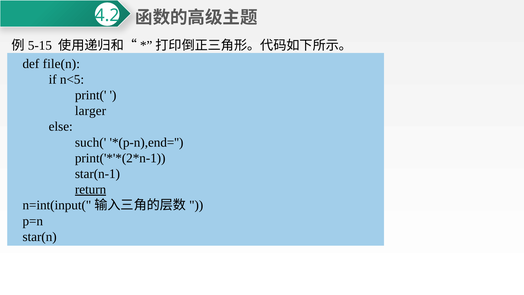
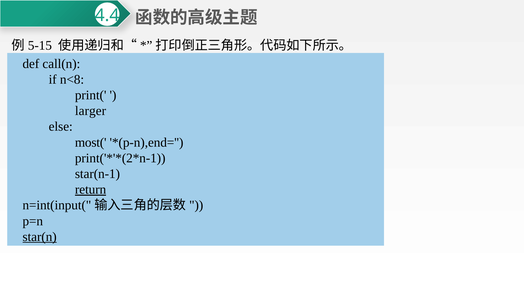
4.2: 4.2 -> 4.4 (107, 15)
file(n: file(n -> call(n (61, 64)
n<5: n<5 -> n<8 (72, 79)
such(: such( -> most( (91, 142)
star(n underline: none -> present (40, 237)
